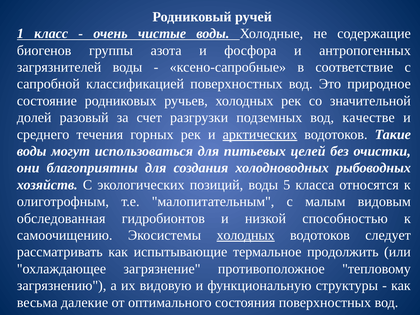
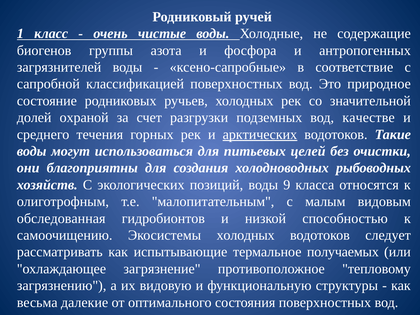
разовый: разовый -> охраной (84, 118)
5: 5 -> 9 (287, 185)
холодных underline: present -> none (246, 235)
продолжить: продолжить -> получаемых (343, 252)
